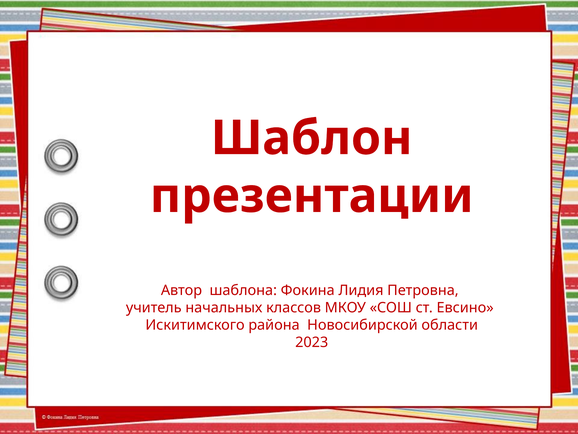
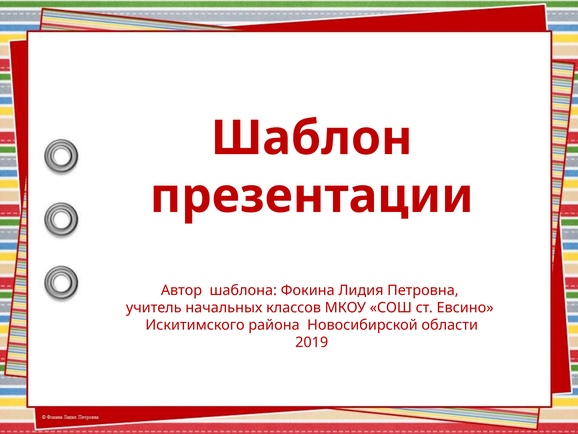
2023: 2023 -> 2019 (312, 342)
